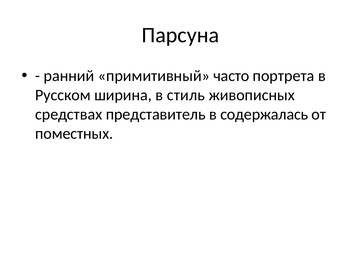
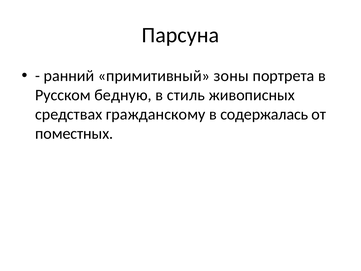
часто: часто -> зоны (231, 76)
ширина: ширина -> бедную (123, 95)
представитель: представитель -> гражданскому (156, 114)
